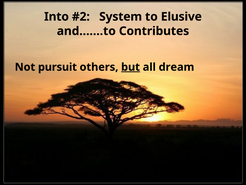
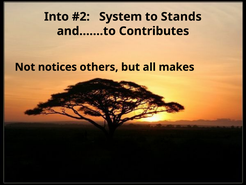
Elusive: Elusive -> Stands (181, 17)
pursuit: pursuit -> notices (57, 67)
but underline: present -> none (131, 67)
dream: dream -> makes (177, 67)
